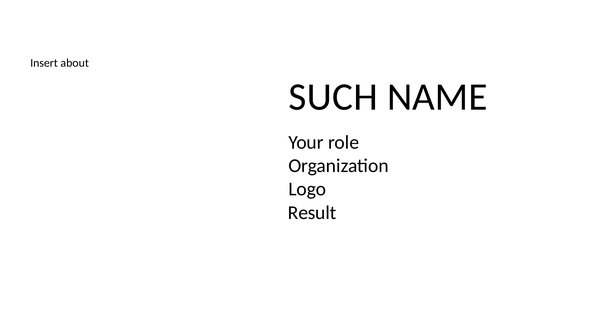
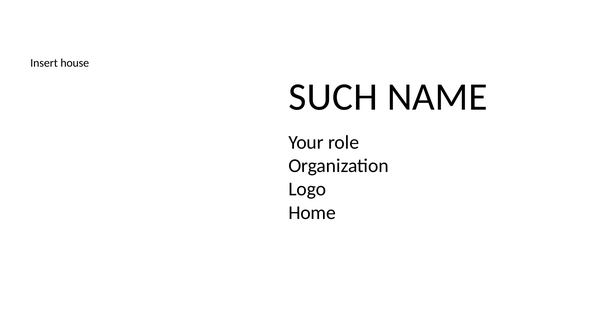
about: about -> house (75, 63)
Result: Result -> Home (312, 213)
